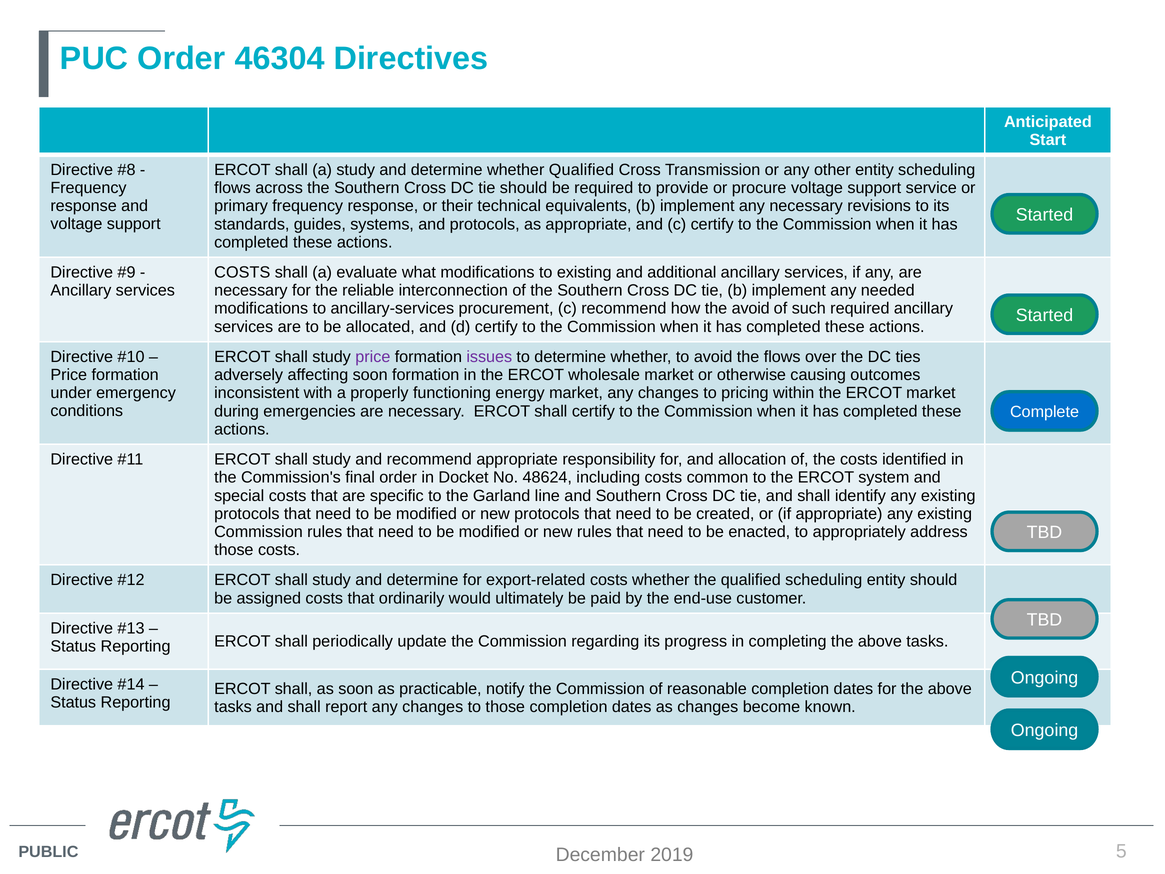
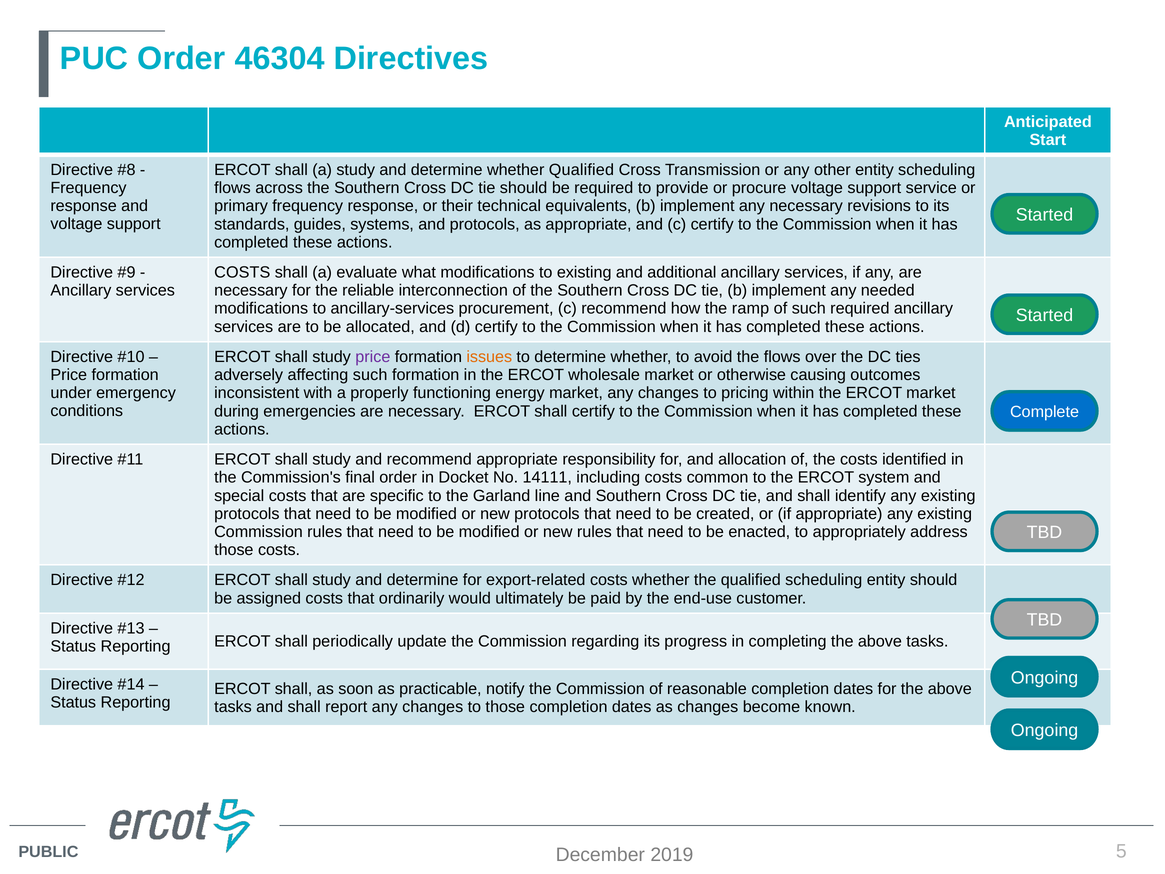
the avoid: avoid -> ramp (751, 309)
issues colour: purple -> orange (489, 357)
affecting soon: soon -> such (370, 375)
48624: 48624 -> 14111 (547, 477)
